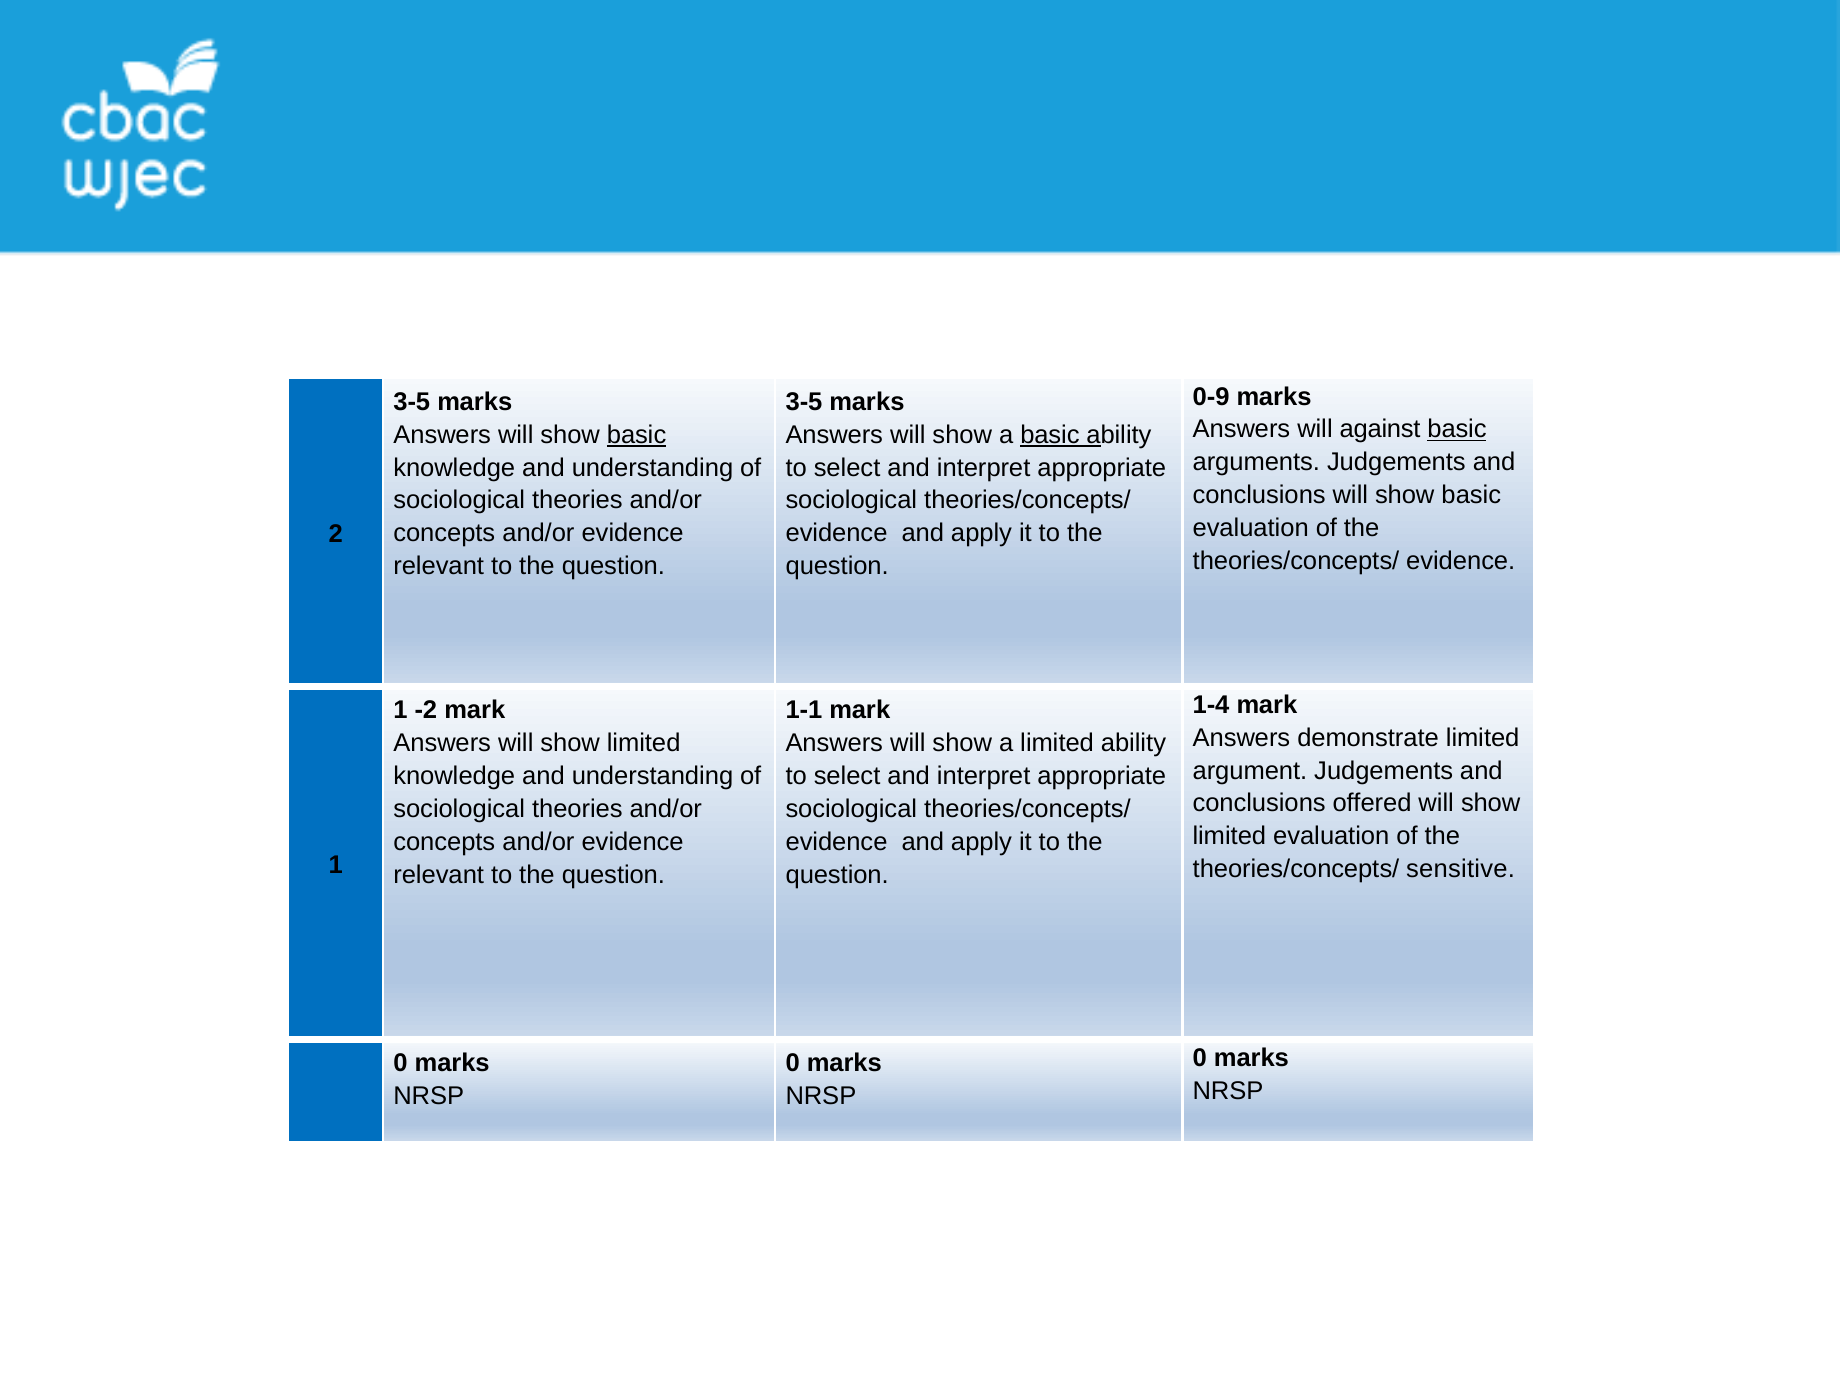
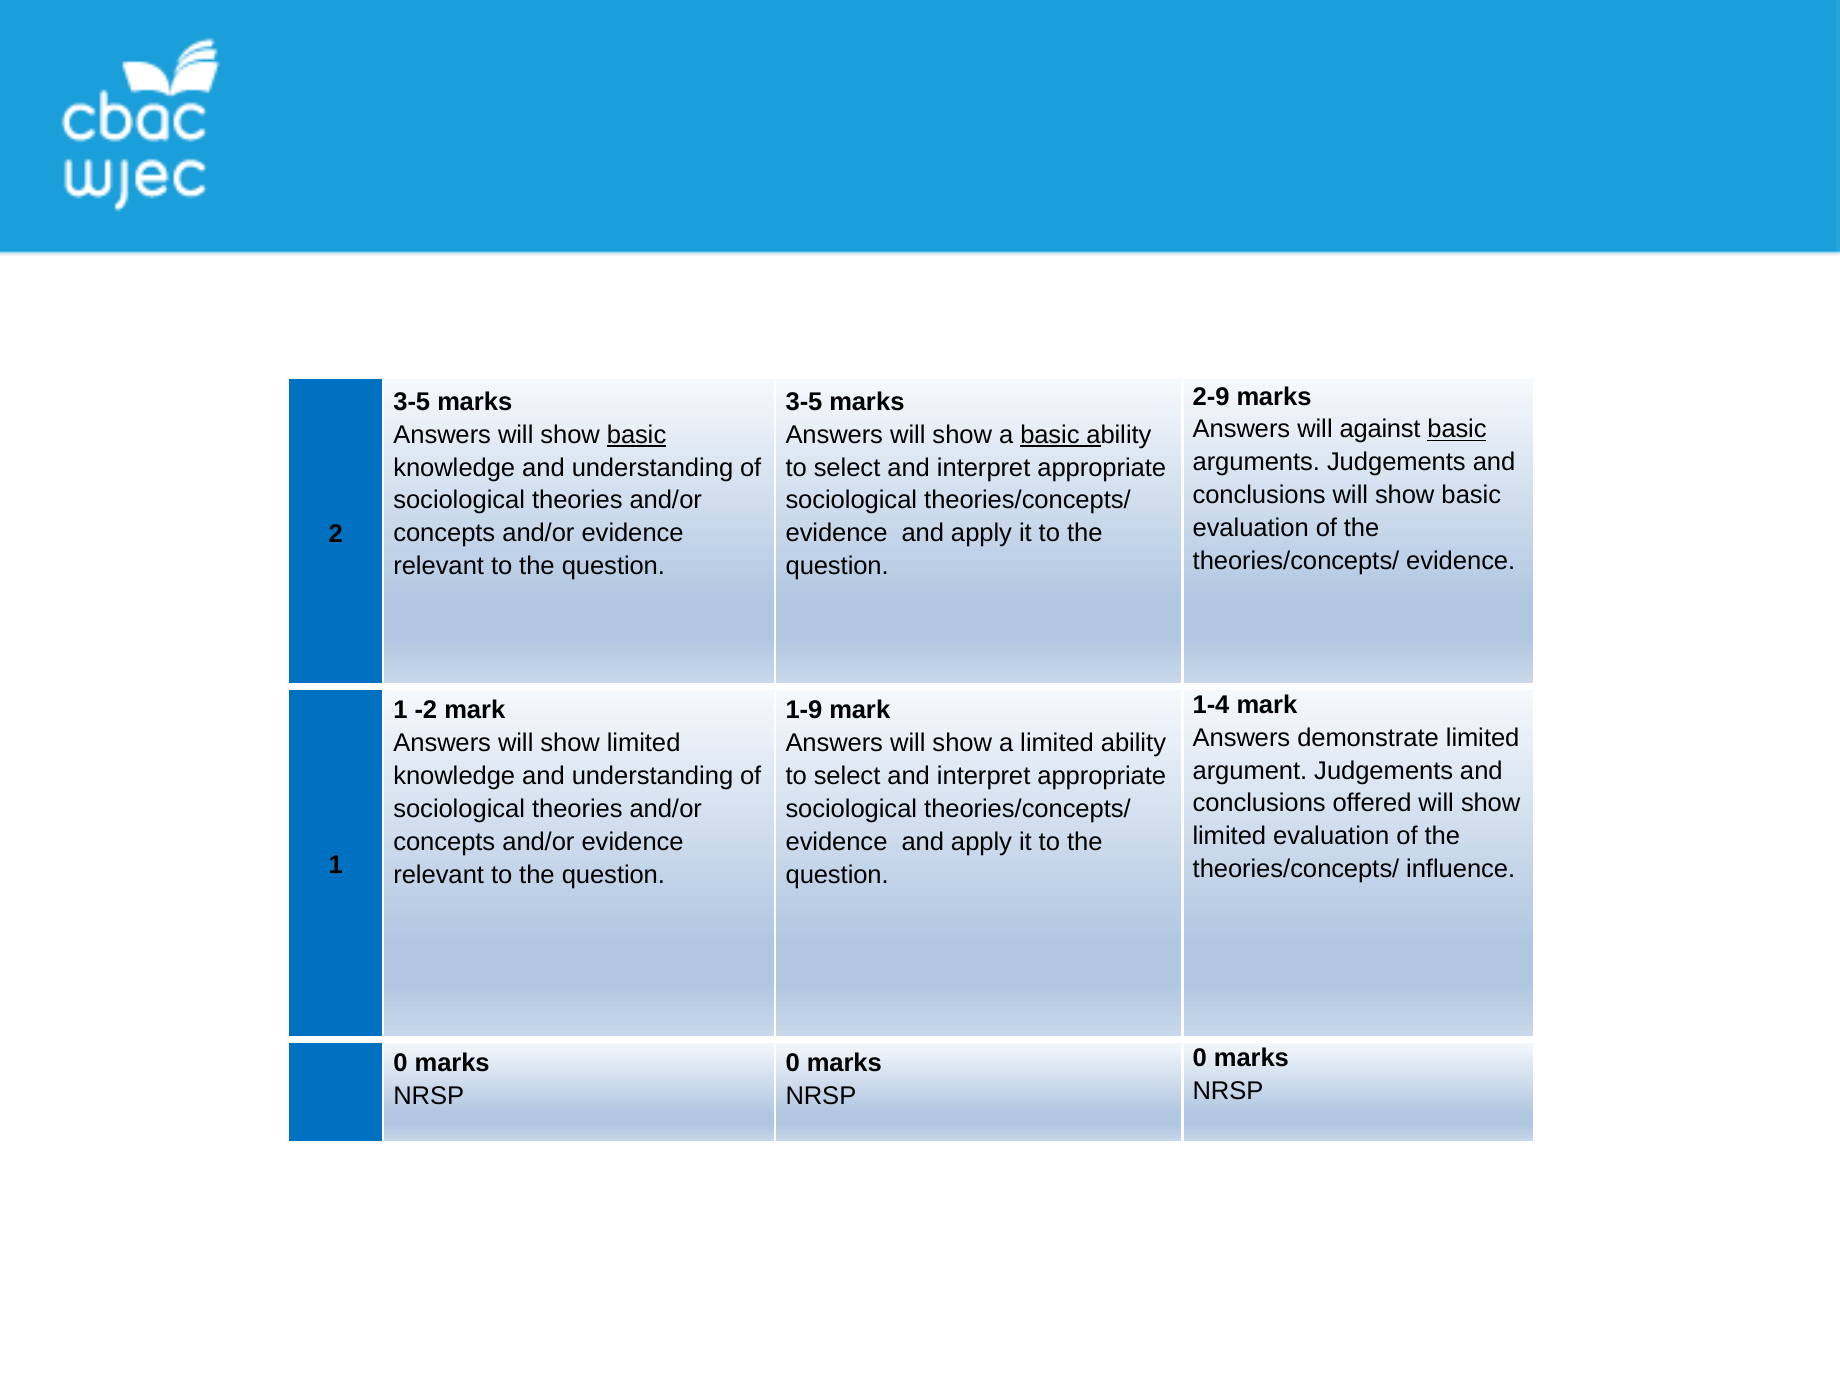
0-9: 0-9 -> 2-9 (1211, 397)
1-1: 1-1 -> 1-9 (804, 711)
sensitive: sensitive -> influence (1461, 869)
